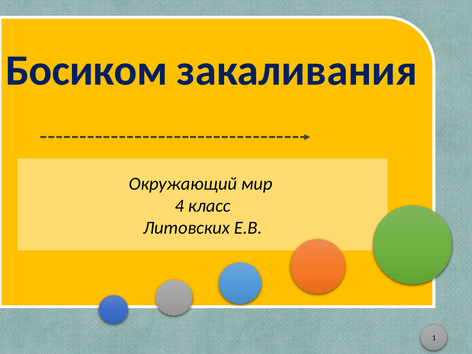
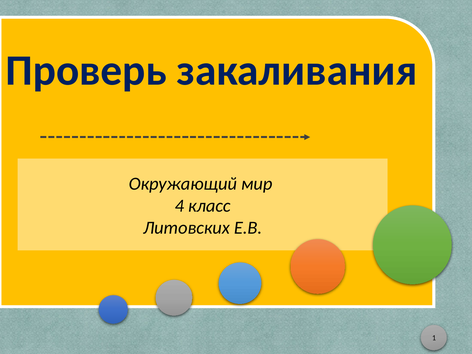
Босиком: Босиком -> Проверь (86, 71)
